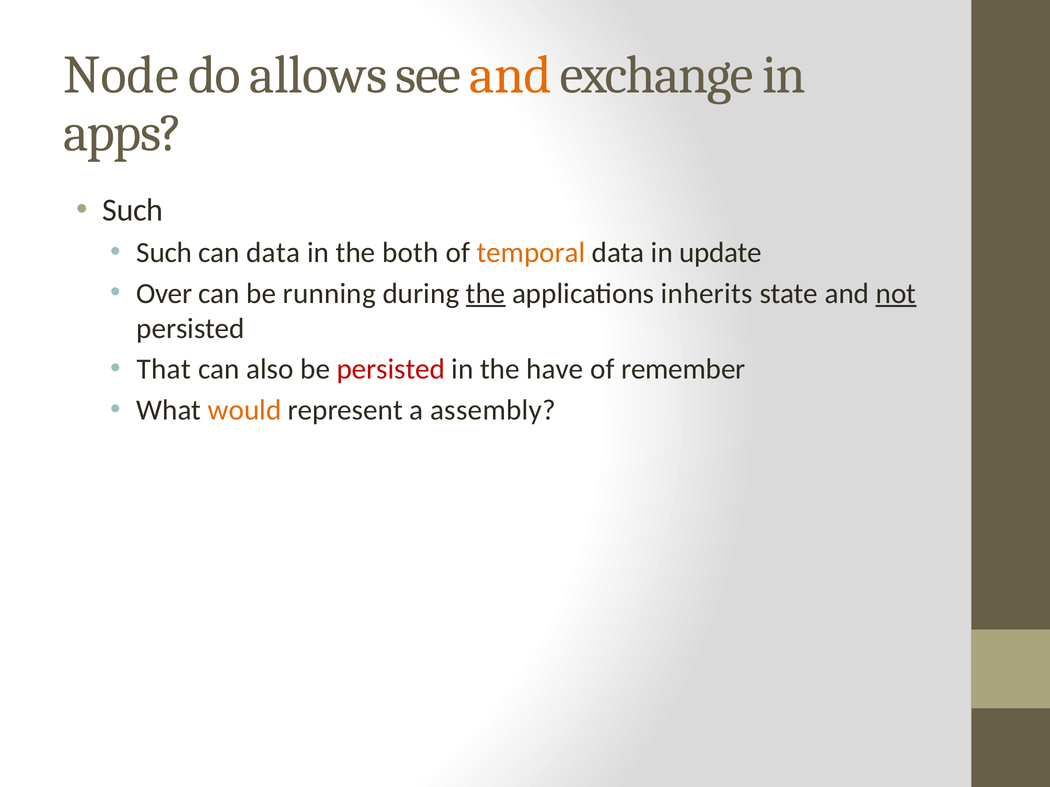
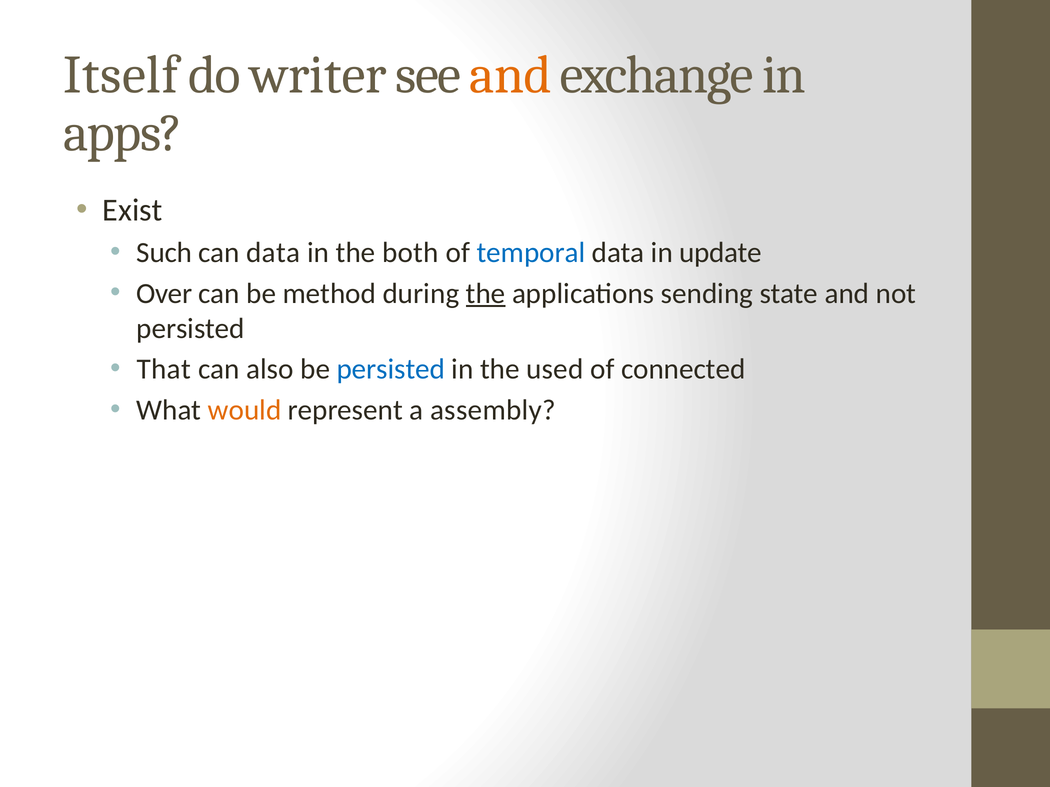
Node: Node -> Itself (121, 75)
allows: allows -> writer (318, 75)
Such: Such -> Exist (133, 210)
temporal colour: orange -> blue (531, 253)
running: running -> method (329, 294)
inherits: inherits -> sending (707, 294)
not underline: present -> none (896, 294)
persisted colour: red -> blue (391, 370)
have: have -> used (555, 370)
remember: remember -> connected (683, 370)
